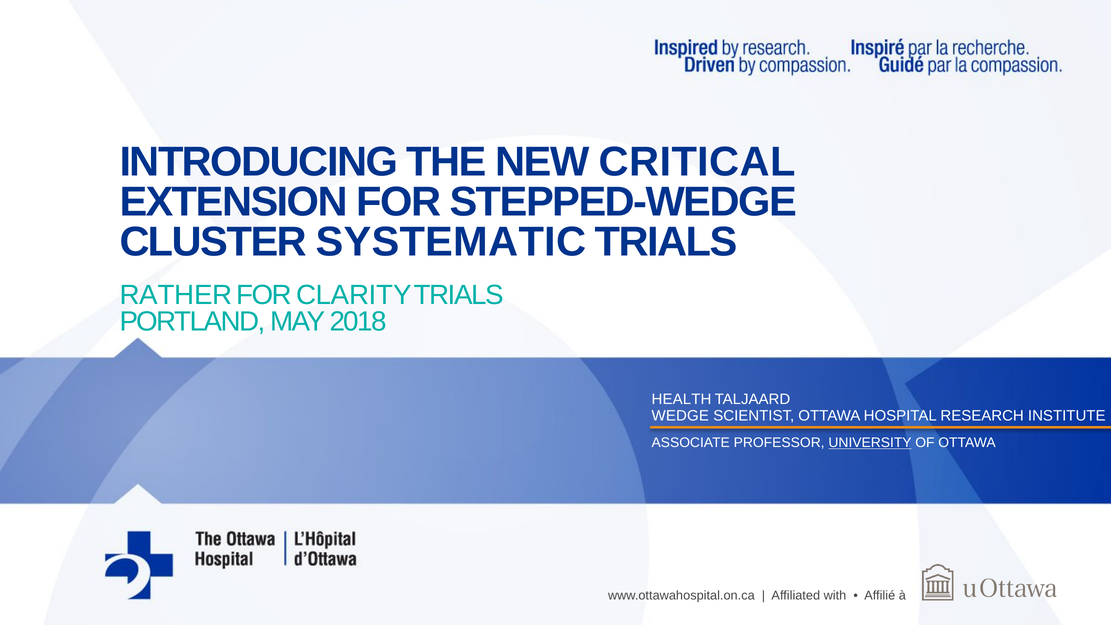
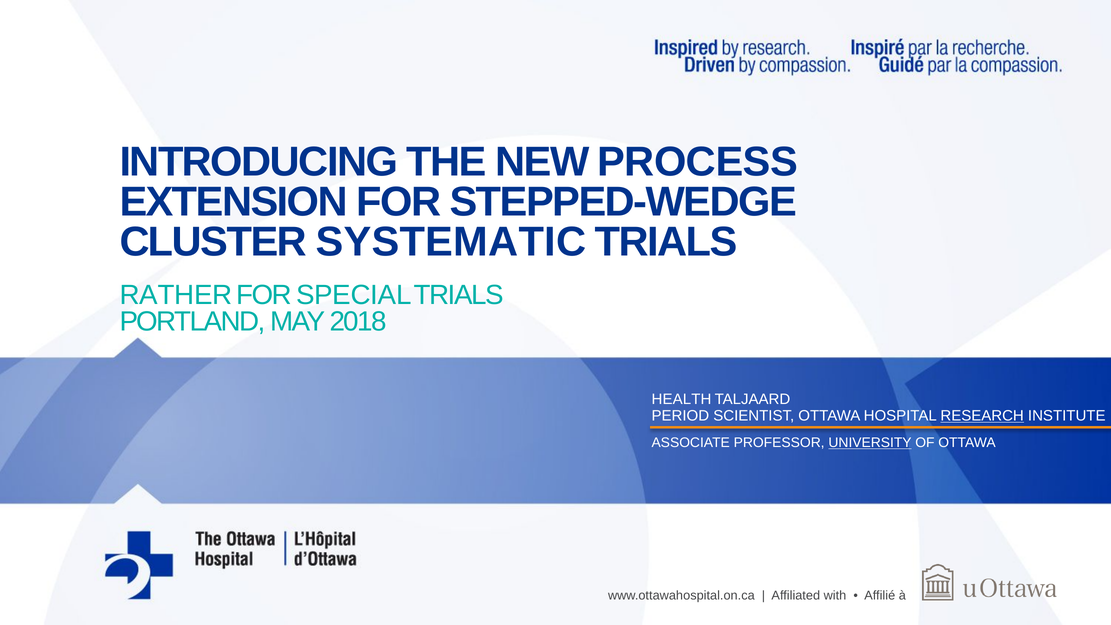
CRITICAL: CRITICAL -> PROCESS (698, 162)
CLARITY: CLARITY -> SPECIAL (354, 295)
WEDGE: WEDGE -> PERIOD (680, 416)
RESEARCH underline: none -> present (982, 416)
